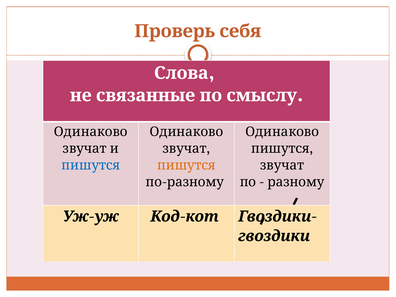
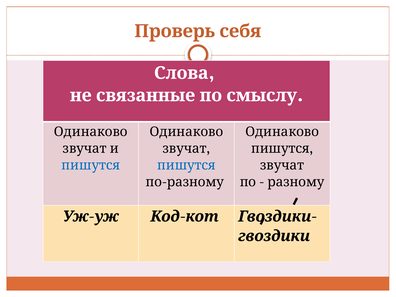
пишутся colour: orange -> blue (186, 165)
